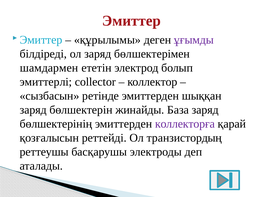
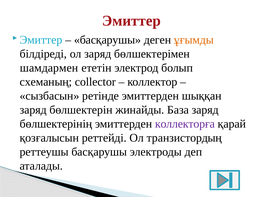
құрылымы: құрылымы -> басқарушы (107, 40)
ұғымды colour: purple -> orange (194, 40)
эмиттерлі: эмиттерлі -> схеманың (46, 82)
